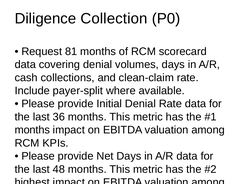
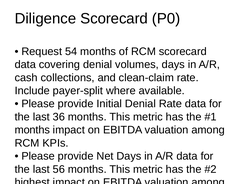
Diligence Collection: Collection -> Scorecard (114, 19)
81: 81 -> 54 (71, 51)
48: 48 -> 56 (59, 169)
